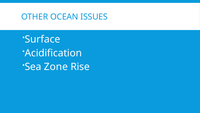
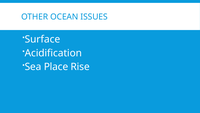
Zone: Zone -> Place (56, 67)
